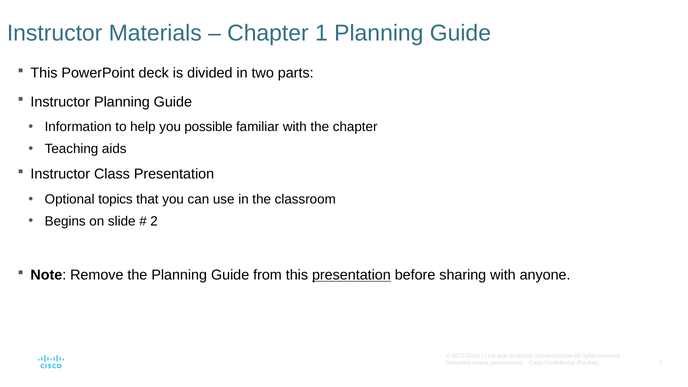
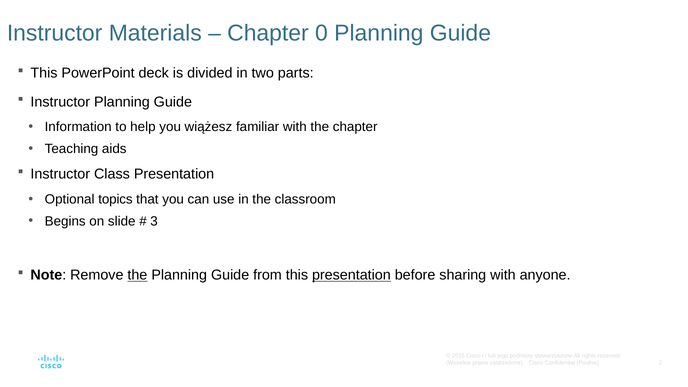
1: 1 -> 0 (321, 33)
possible: possible -> wiążesz (208, 127)
2: 2 -> 3 (154, 221)
the underline: none -> present (137, 275)
